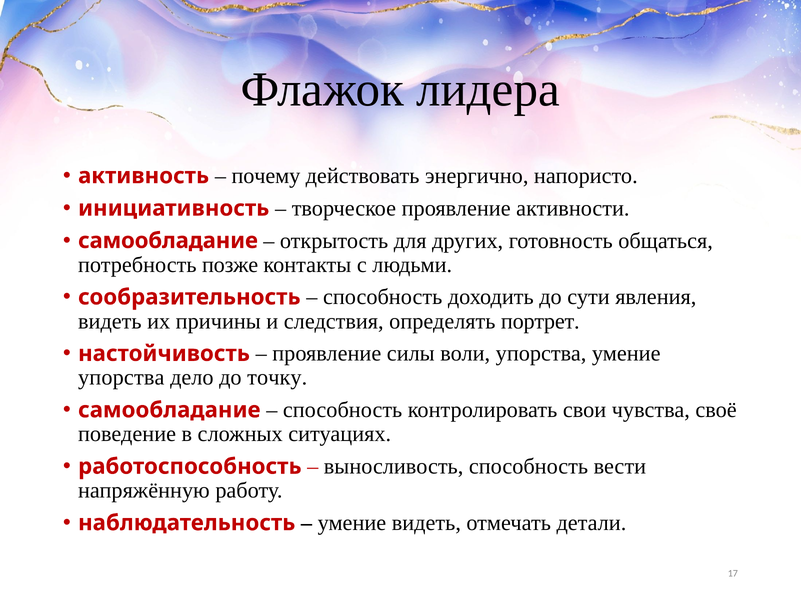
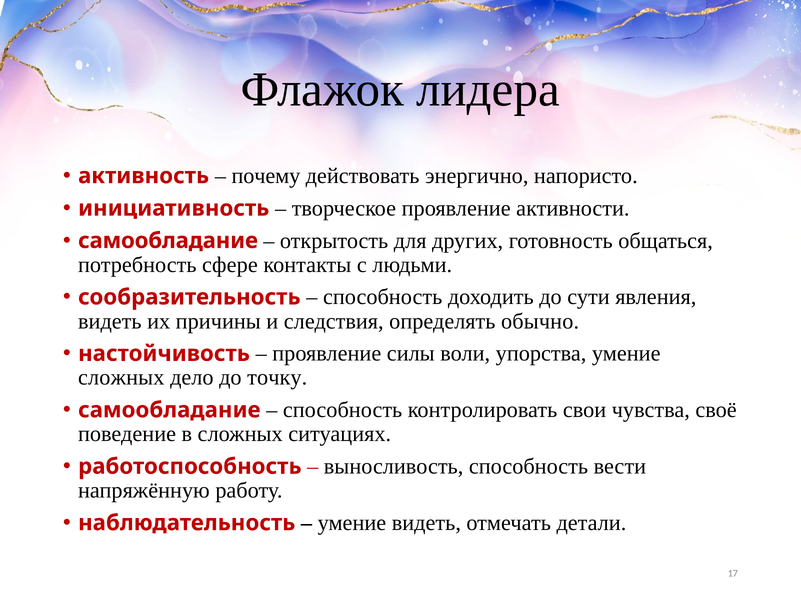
позже: позже -> сфере (230, 265)
портрет: портрет -> обычно (540, 321)
упорства: упорства -> сложных (121, 377)
